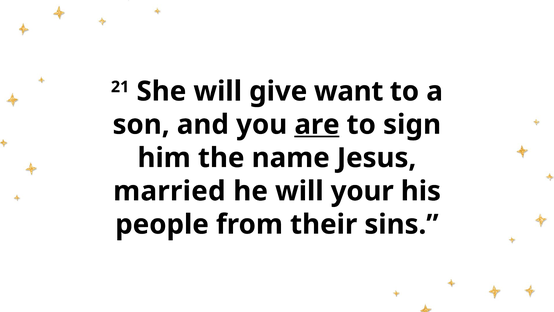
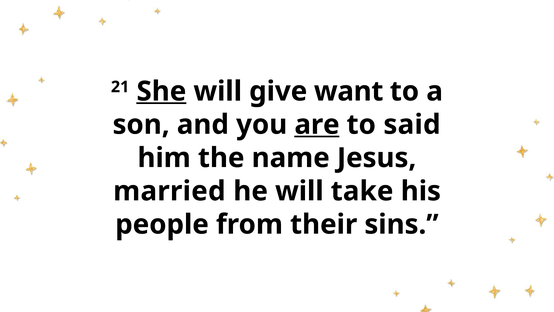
She underline: none -> present (161, 91)
sign: sign -> said (412, 124)
your: your -> take (362, 191)
